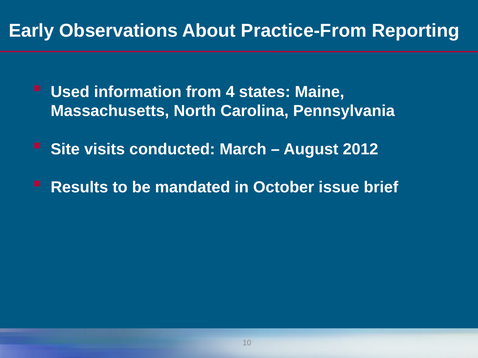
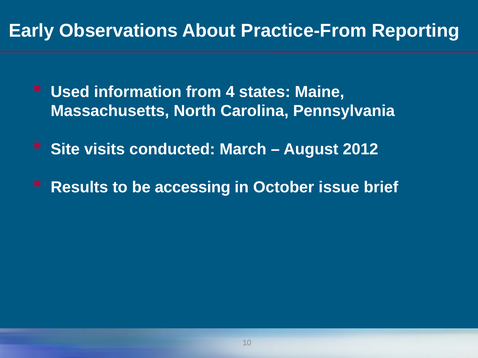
mandated: mandated -> accessing (193, 188)
